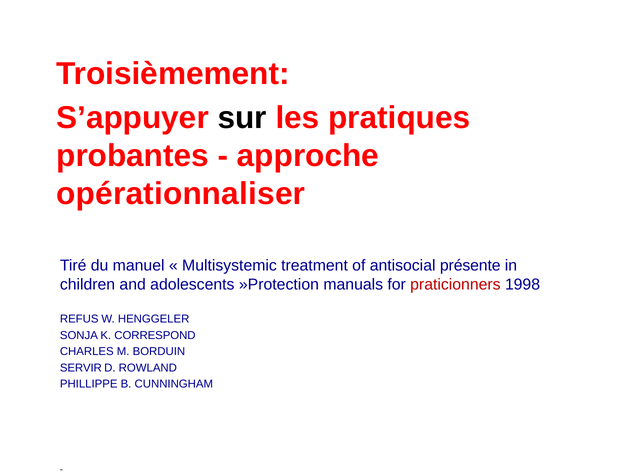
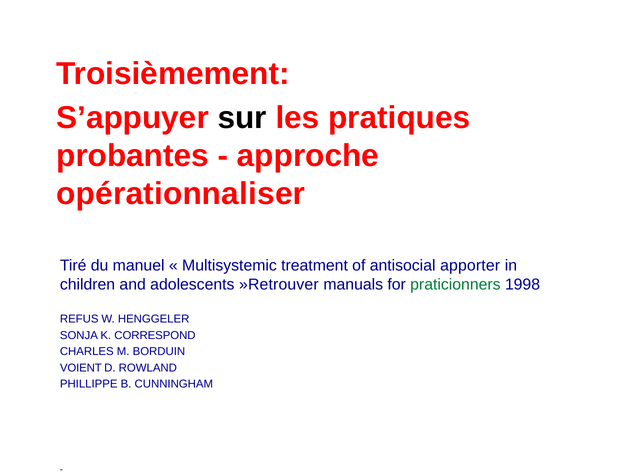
présente: présente -> apporter (470, 266)
»Protection: »Protection -> »Retrouver (279, 285)
praticionners colour: red -> green (455, 285)
SERVIR: SERVIR -> VOIENT (81, 368)
